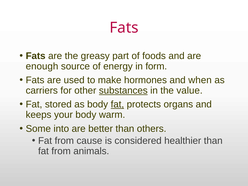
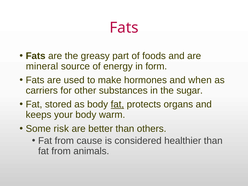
enough: enough -> mineral (42, 66)
substances underline: present -> none (123, 91)
value: value -> sugar (190, 91)
into: into -> risk (61, 129)
